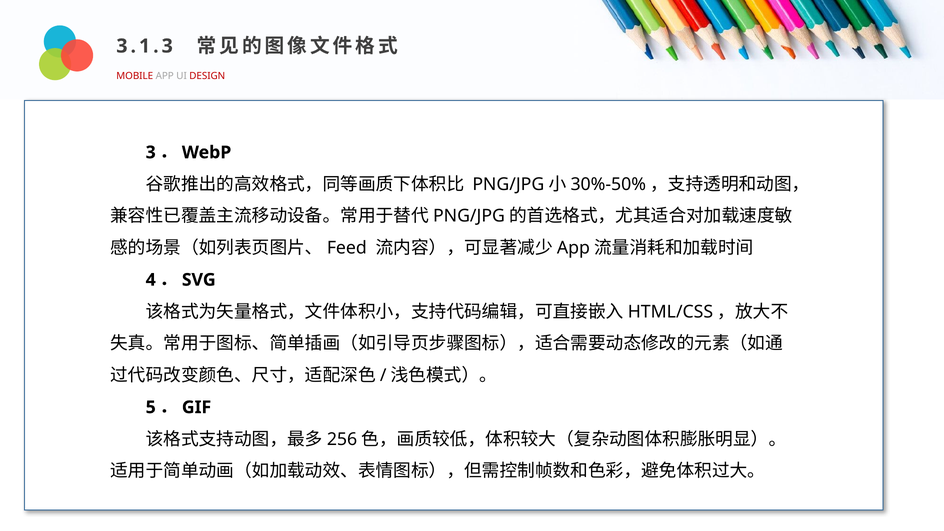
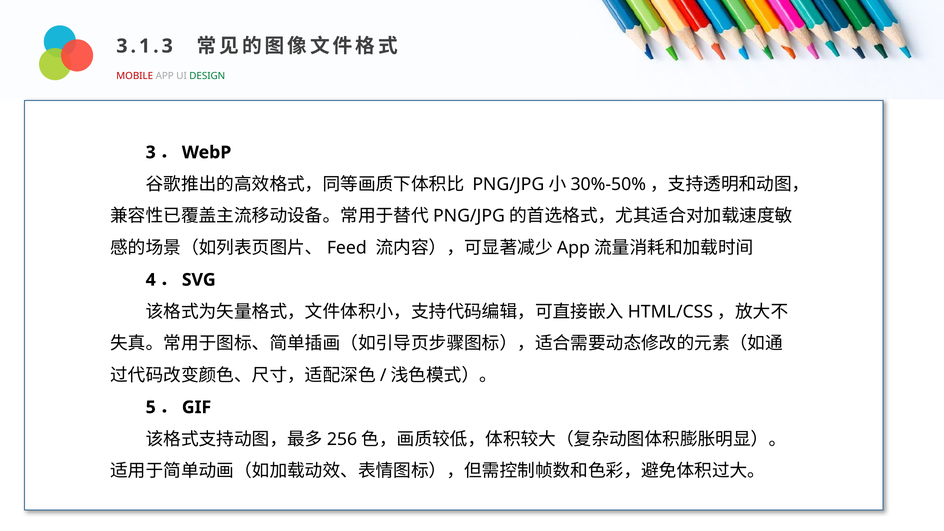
DESIGN colour: red -> green (207, 76)
